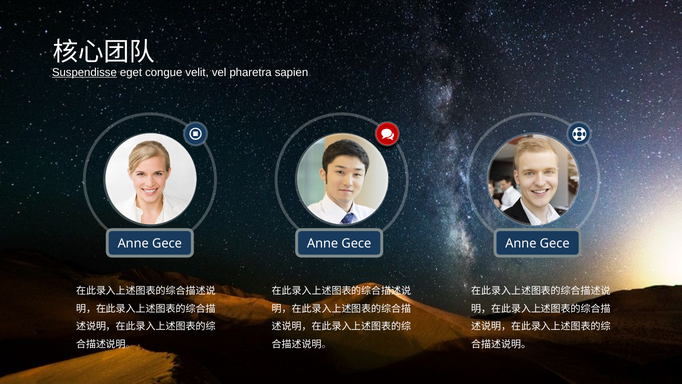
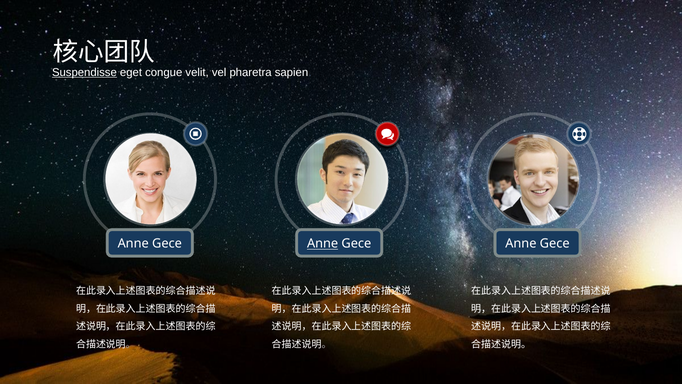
Anne underline: none -> present (323, 244)
